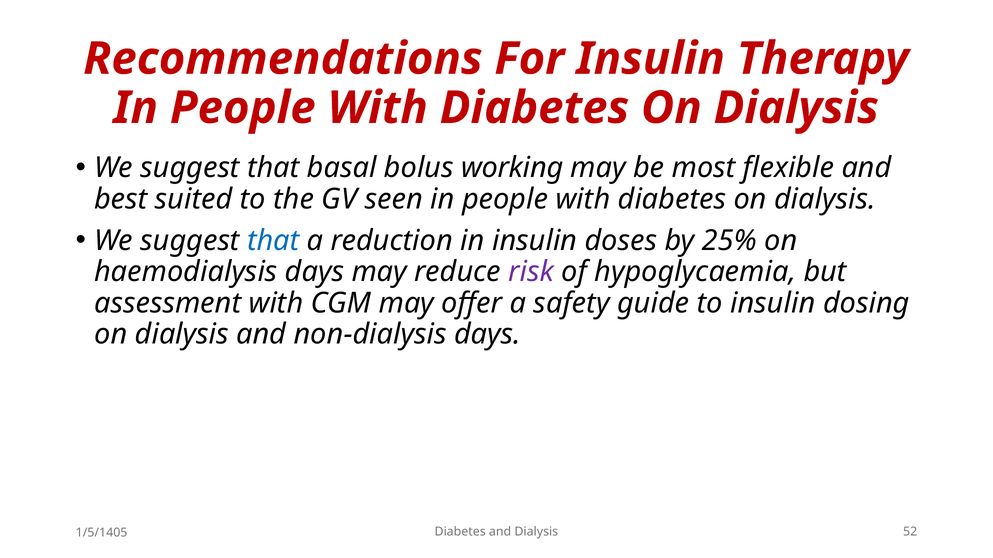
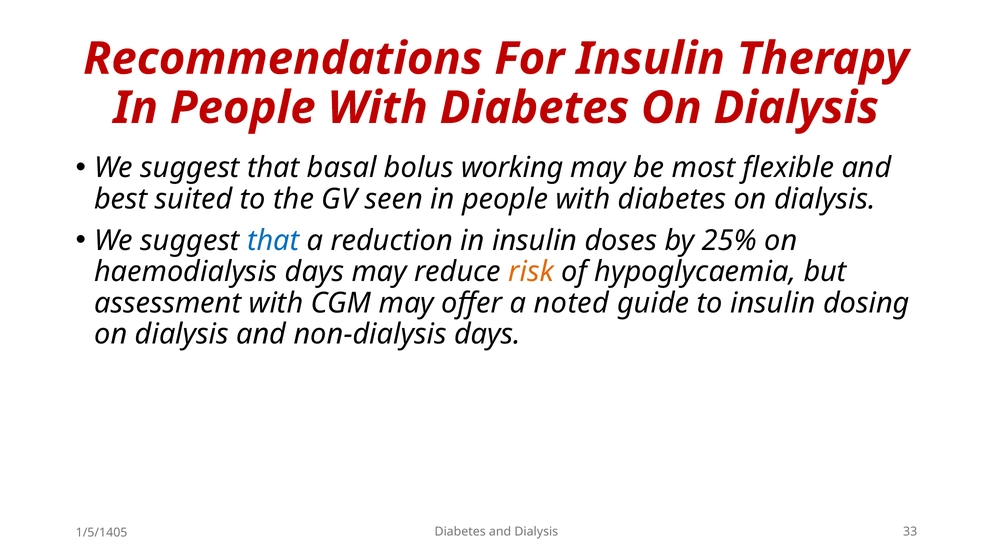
risk colour: purple -> orange (531, 272)
safety: safety -> noted (571, 303)
52: 52 -> 33 (910, 532)
